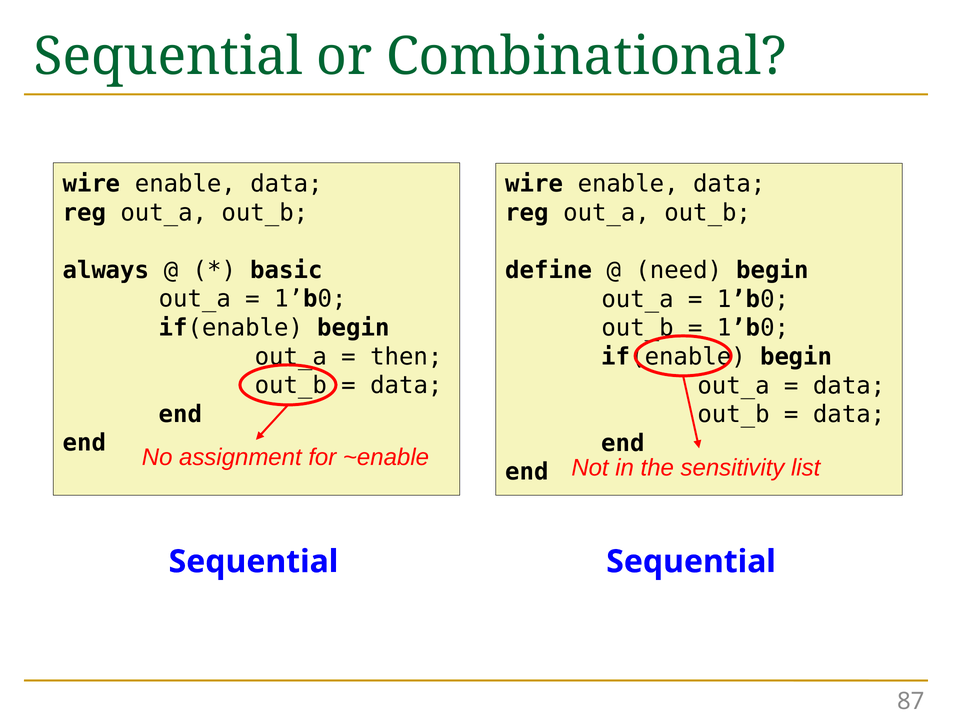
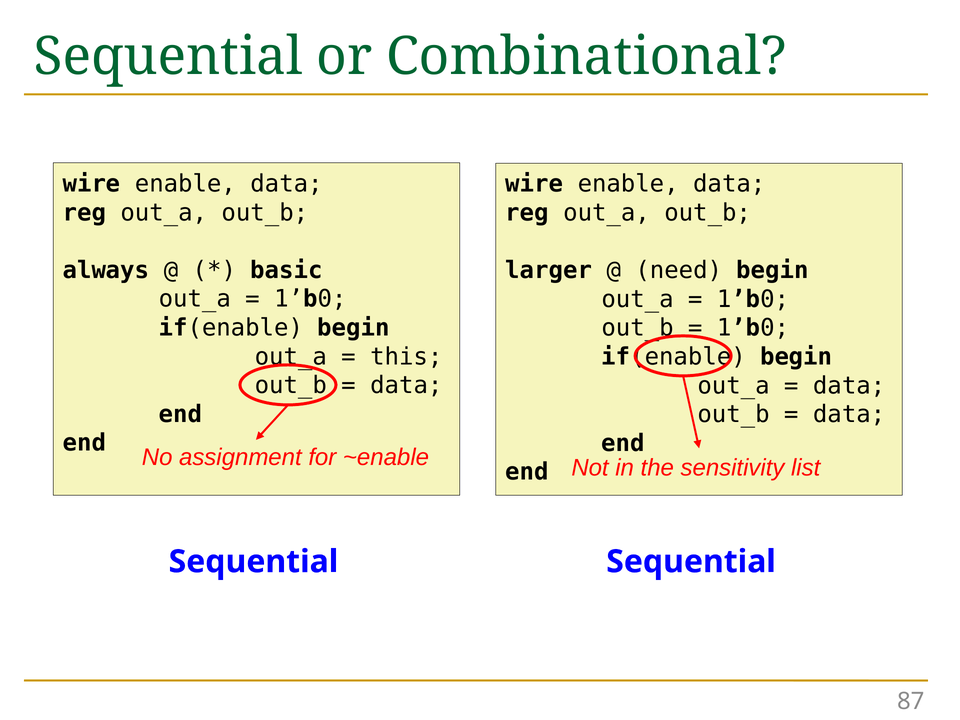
define: define -> larger (549, 270)
then: then -> this (406, 357)
